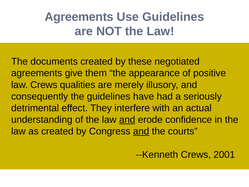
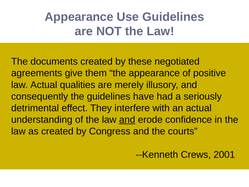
Agreements: Agreements -> Appearance (79, 17)
law Crews: Crews -> Actual (44, 85)
and underline: present -> none (141, 131)
